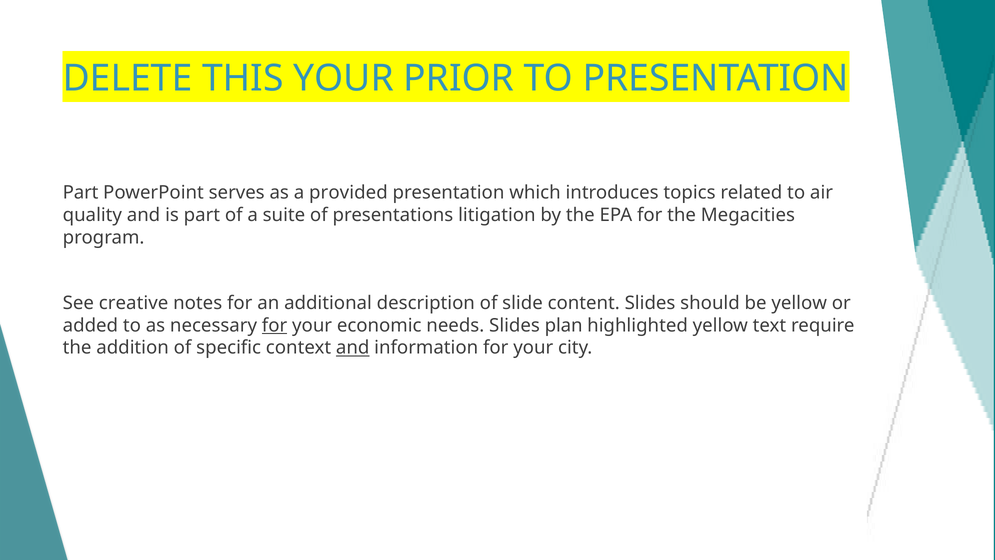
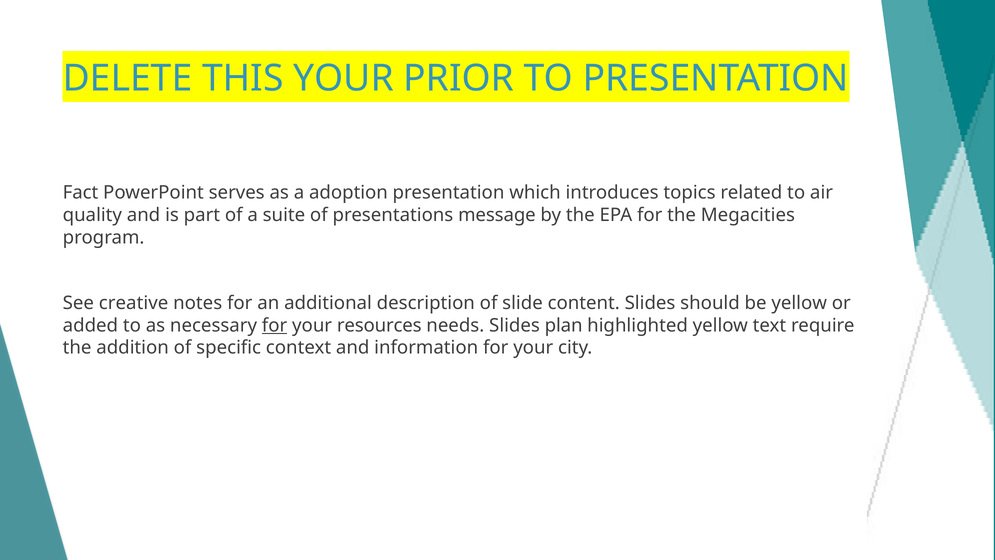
Part: Part -> Fact (81, 193)
provided: provided -> adoption (348, 193)
litigation: litigation -> message (497, 215)
economic: economic -> resources (379, 325)
and underline: present -> none (353, 348)
